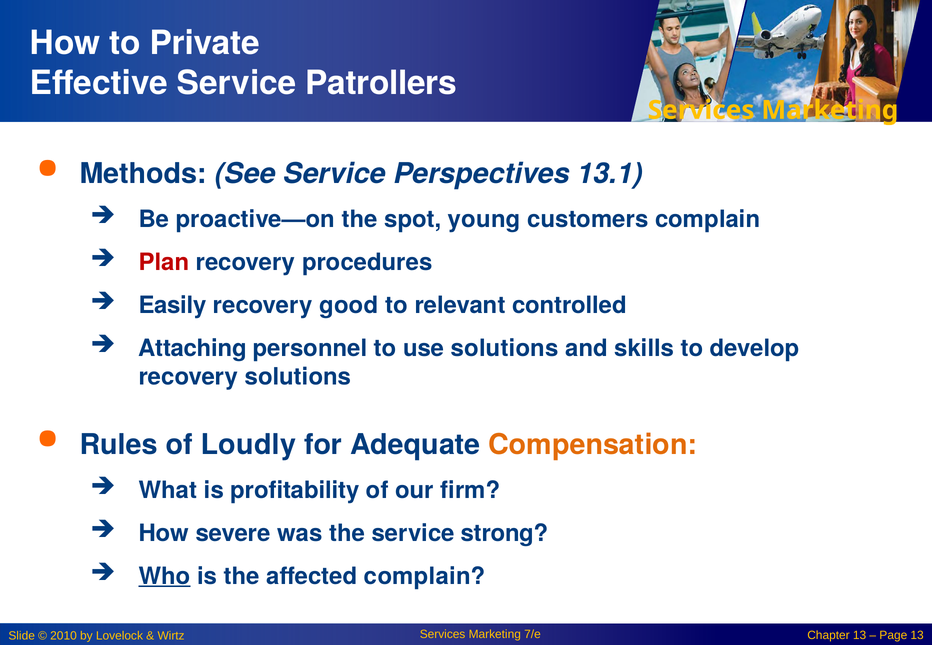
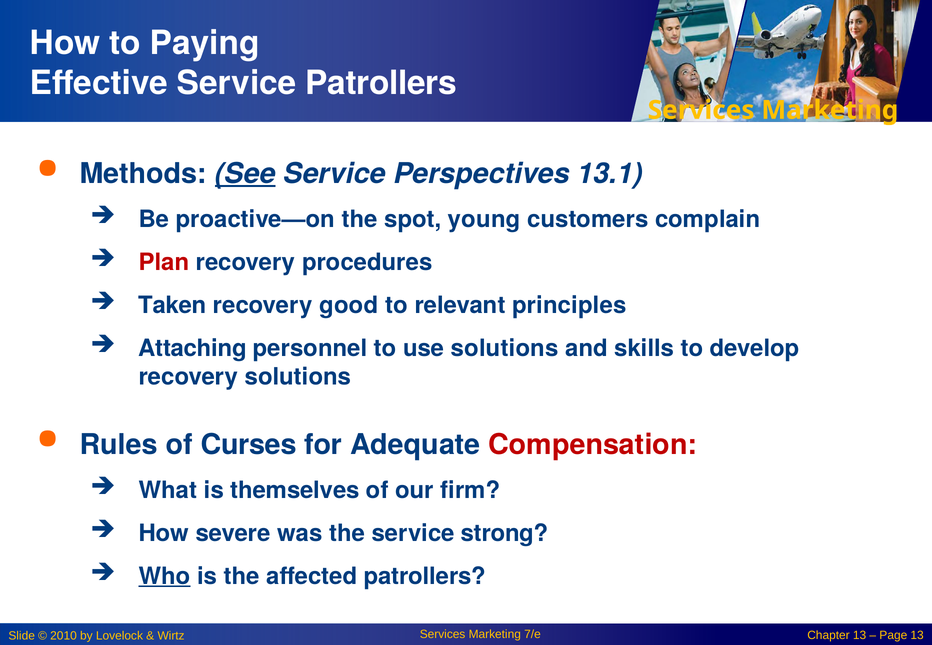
Private: Private -> Paying (205, 43)
See underline: none -> present (245, 174)
Easily: Easily -> Taken (172, 305)
controlled: controlled -> principles (569, 305)
Loudly: Loudly -> Curses (249, 445)
Compensation colour: orange -> red (593, 445)
profitability: profitability -> themselves (295, 490)
affected complain: complain -> patrollers (425, 577)
